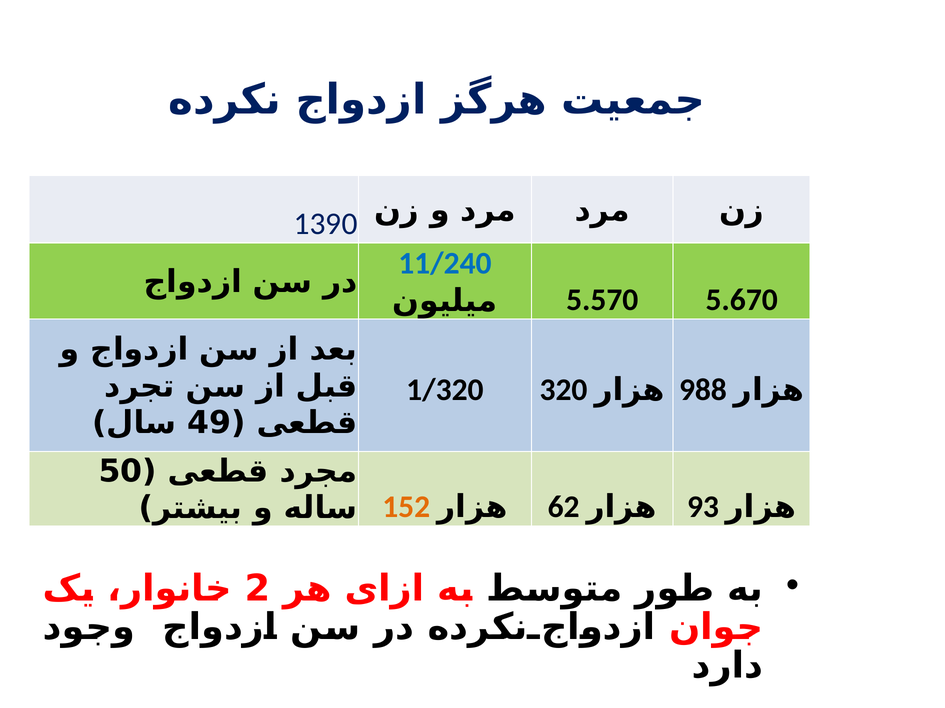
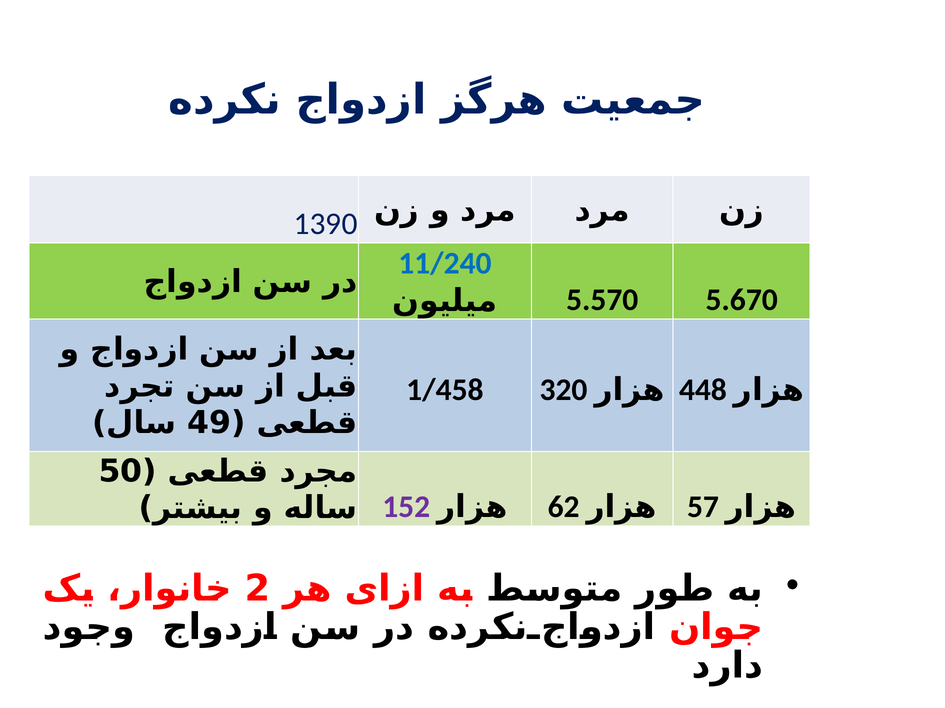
1/320: 1/320 -> 1/458 (445, 390)
988: 988 -> 448 (703, 390)
152 colour: orange -> purple (406, 508)
93: 93 -> 57 (703, 508)
